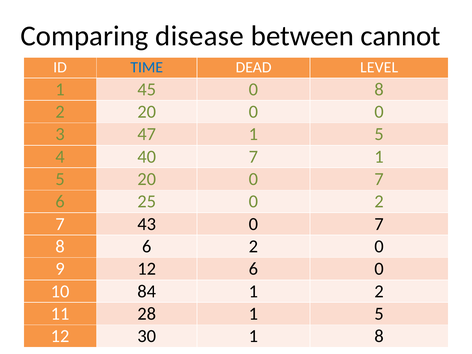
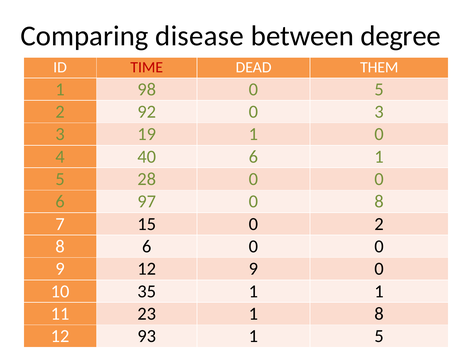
cannot: cannot -> degree (401, 36)
TIME colour: blue -> red (147, 67)
LEVEL: LEVEL -> THEM (379, 67)
45: 45 -> 98 (147, 89)
0 8: 8 -> 5 (379, 89)
2 20: 20 -> 92 (147, 112)
0 0: 0 -> 3 (379, 112)
47: 47 -> 19 (147, 134)
5: 5 -> 0 (379, 134)
40 7: 7 -> 6 (254, 157)
5 20: 20 -> 28 (147, 179)
7: 7 -> 0 (379, 179)
25: 25 -> 97 (147, 202)
0 2: 2 -> 8 (379, 202)
43: 43 -> 15 (147, 224)
7: 7 -> 2 (379, 224)
6 2: 2 -> 0 (254, 246)
12 6: 6 -> 9 (254, 269)
84: 84 -> 35 (147, 291)
1 2: 2 -> 1 (379, 291)
28: 28 -> 23 (147, 314)
5: 5 -> 8 (379, 314)
30: 30 -> 93 (147, 336)
8: 8 -> 5 (379, 336)
